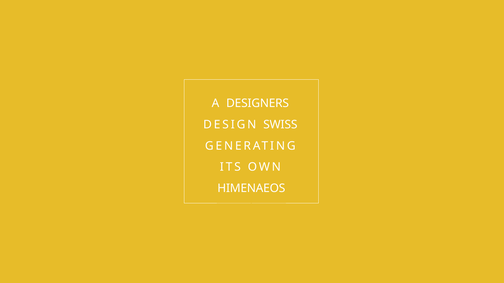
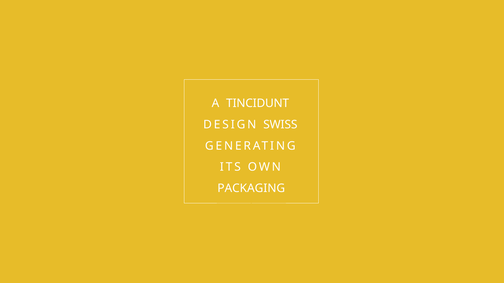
DESIGNERS: DESIGNERS -> TINCIDUNT (258, 104)
HIMENAEOS: HIMENAEOS -> PACKAGING (251, 189)
